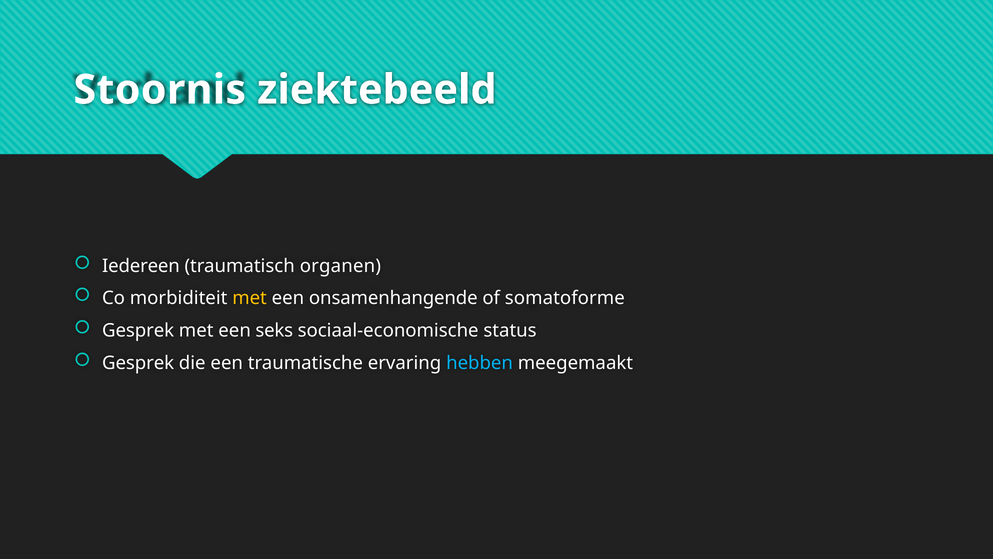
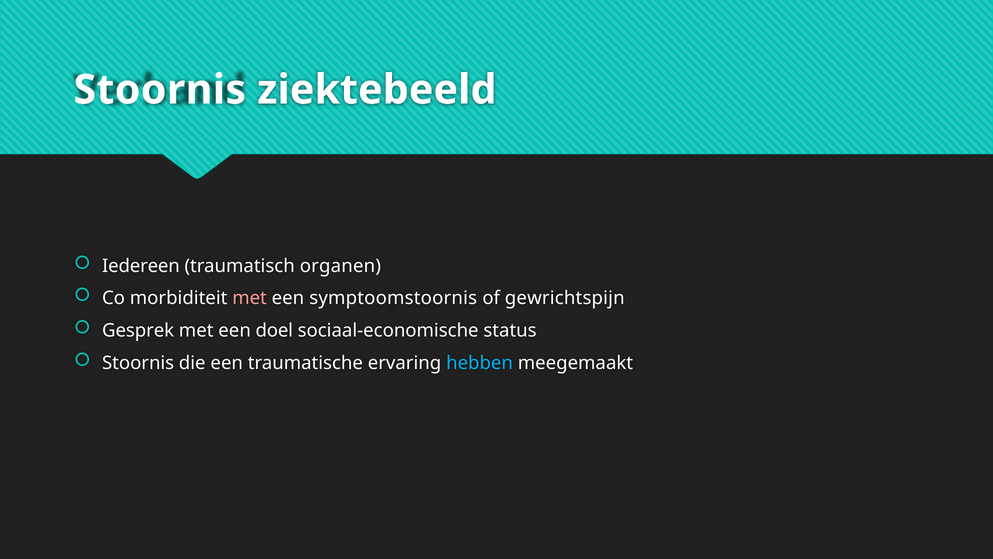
met colour: yellow -> pink (250, 298)
onsamenhangende: onsamenhangende -> symptoomstoornis (393, 298)
somatoforme: somatoforme -> gewrichtspijn (565, 298)
seks: seks -> doel (274, 330)
Gesprek: Gesprek -> Stoornis (138, 363)
